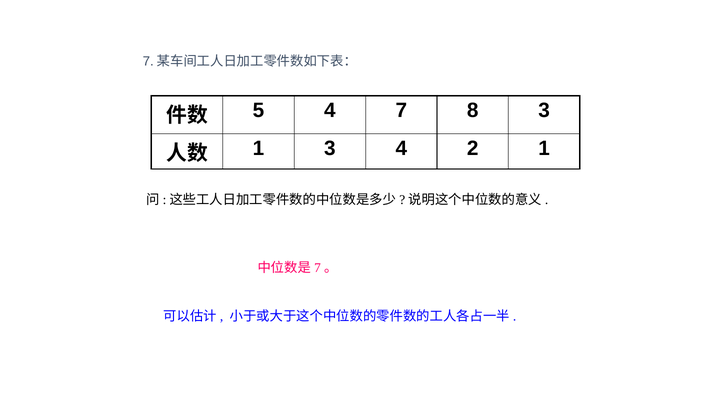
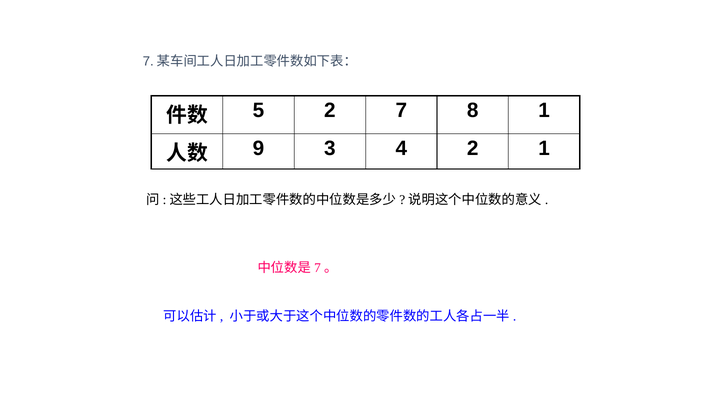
5 4: 4 -> 2 (330, 110)
8 3: 3 -> 1 (544, 110)
1: 1 -> 9 (258, 148)
